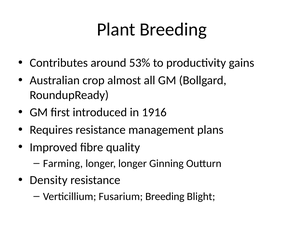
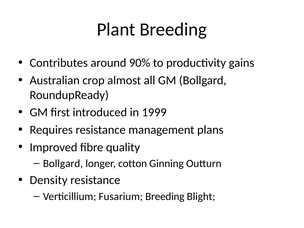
53%: 53% -> 90% (140, 63)
1916: 1916 -> 1999 (154, 112)
Farming: Farming -> Bollgard (63, 163)
longer longer: longer -> cotton (133, 163)
